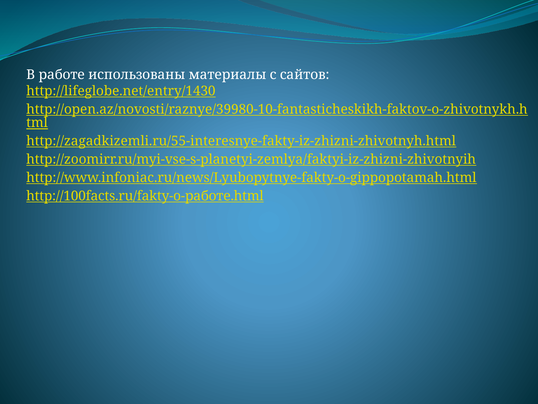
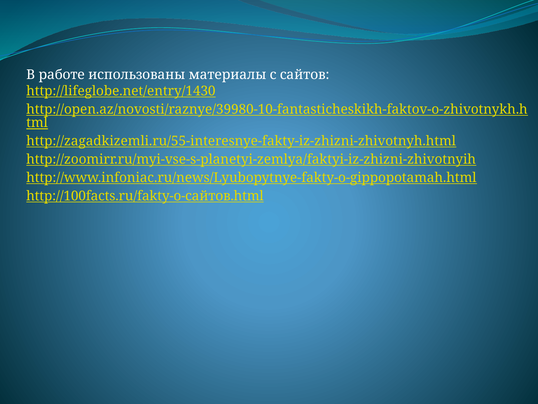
http://100facts.ru/fakty-o-работе.html: http://100facts.ru/fakty-o-работе.html -> http://100facts.ru/fakty-o-сайтов.html (145, 196)
